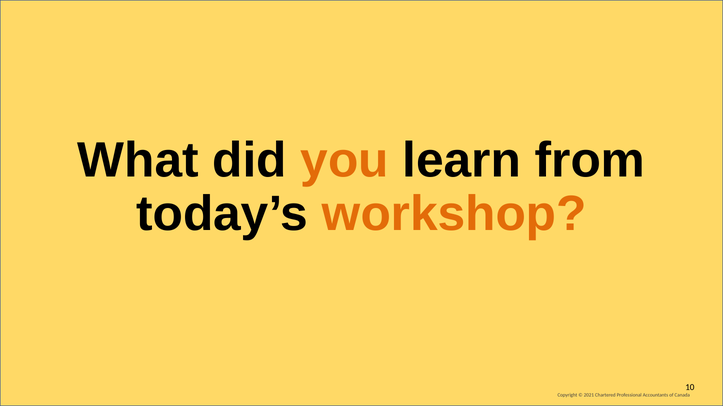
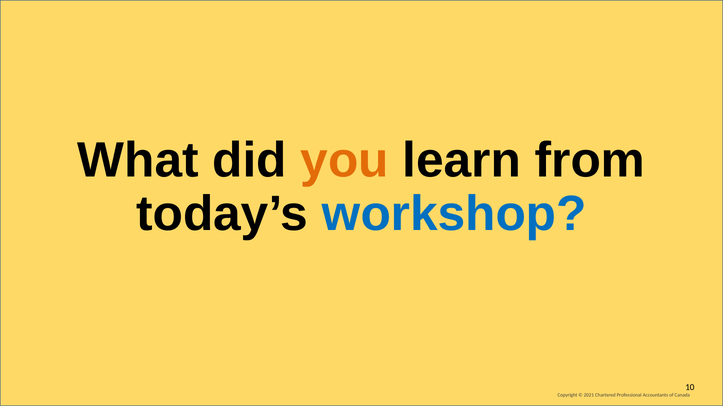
workshop colour: orange -> blue (454, 214)
